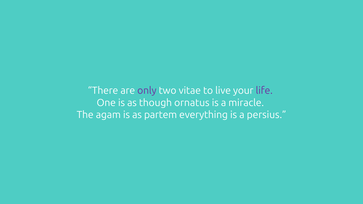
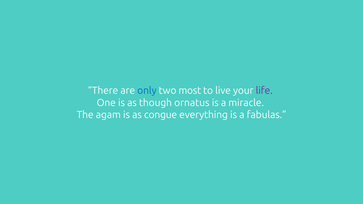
only colour: purple -> blue (147, 91)
vitae: vitae -> most (190, 91)
partem: partem -> congue (161, 115)
persius: persius -> fabulas (266, 115)
